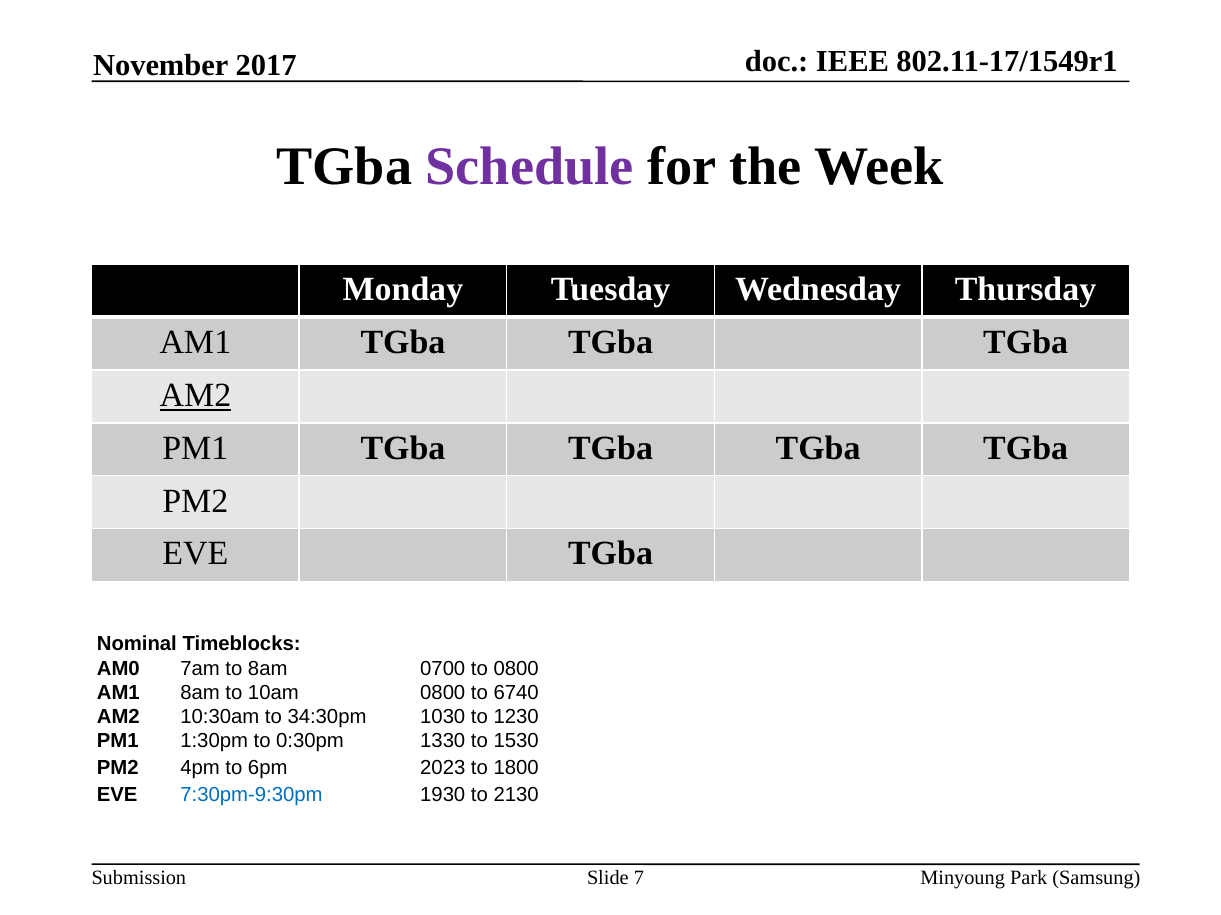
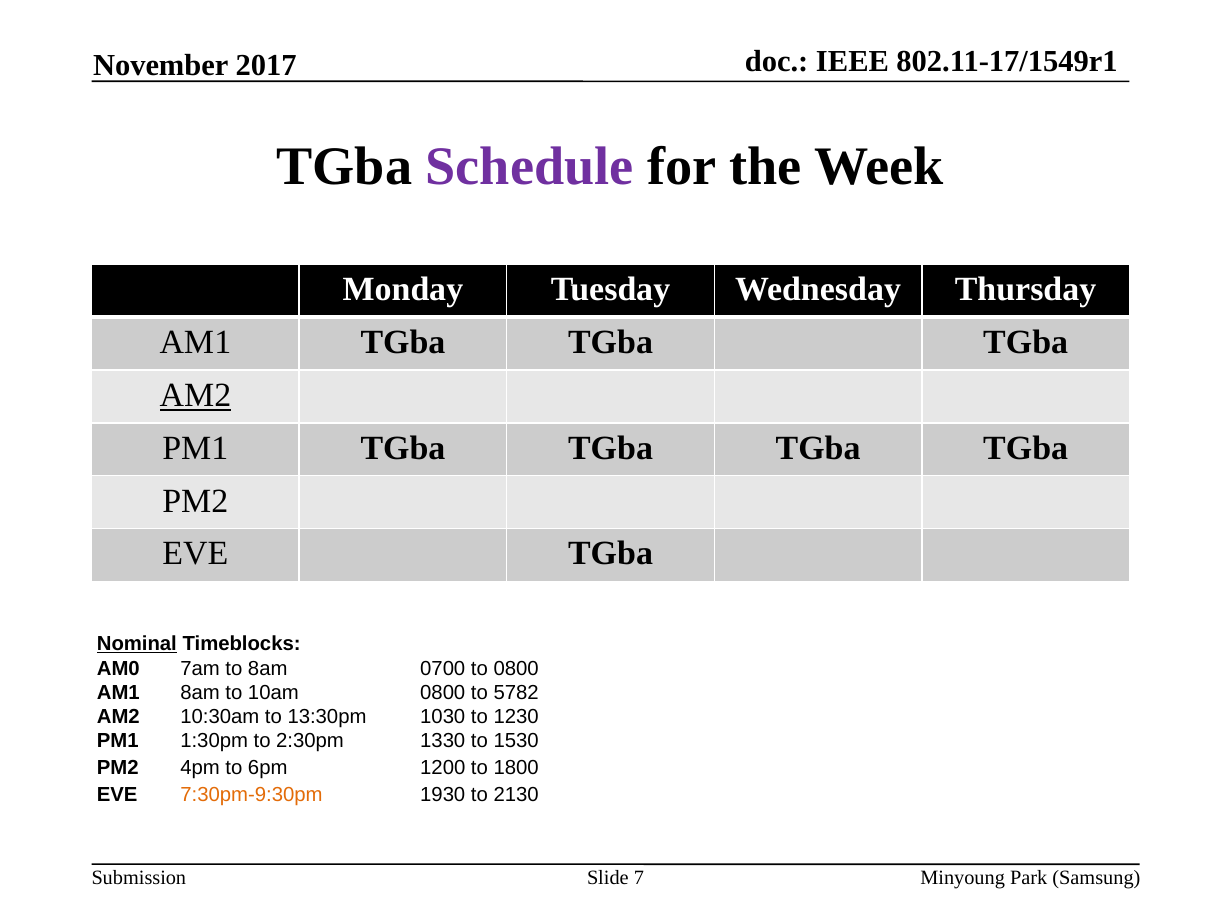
Nominal underline: none -> present (137, 644)
6740: 6740 -> 5782 (516, 693)
34:30pm: 34:30pm -> 13:30pm (327, 718)
0:30pm: 0:30pm -> 2:30pm (310, 742)
2023: 2023 -> 1200 (443, 768)
7:30pm-9:30pm colour: blue -> orange (251, 795)
